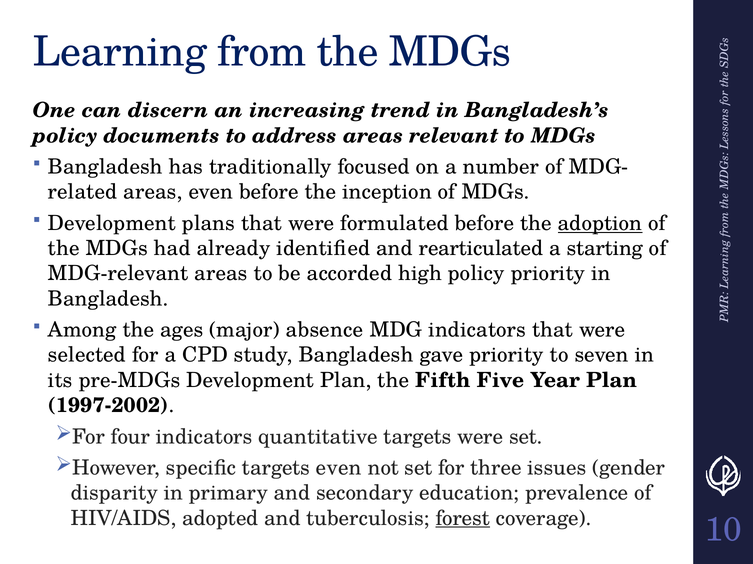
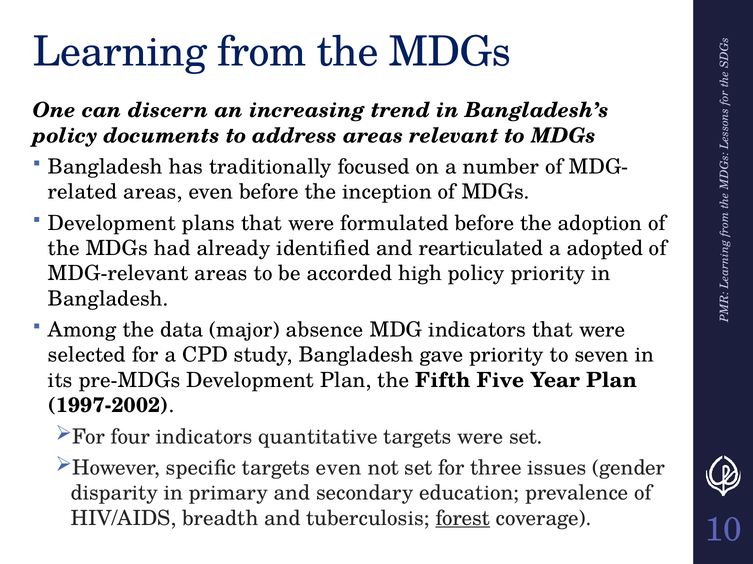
adoption underline: present -> none (600, 224)
starting: starting -> adopted (605, 249)
ages: ages -> data (182, 330)
adopted: adopted -> breadth (220, 519)
